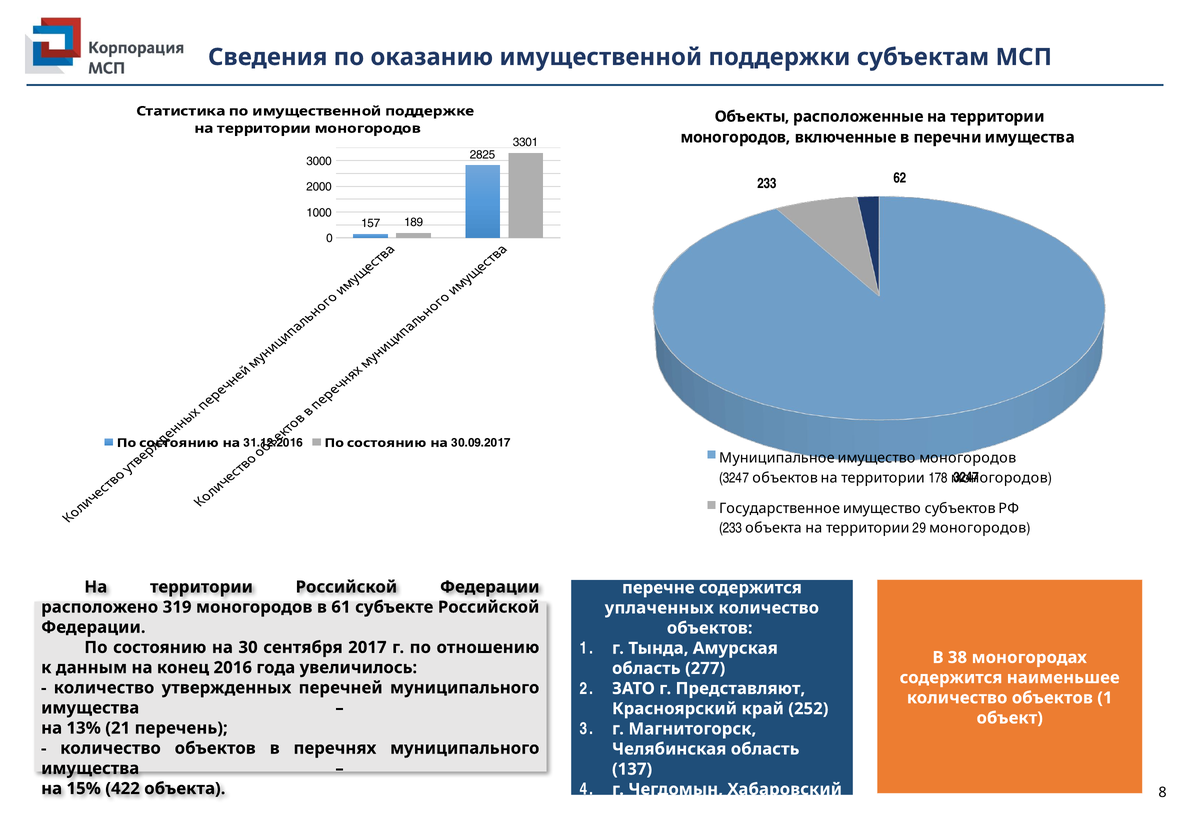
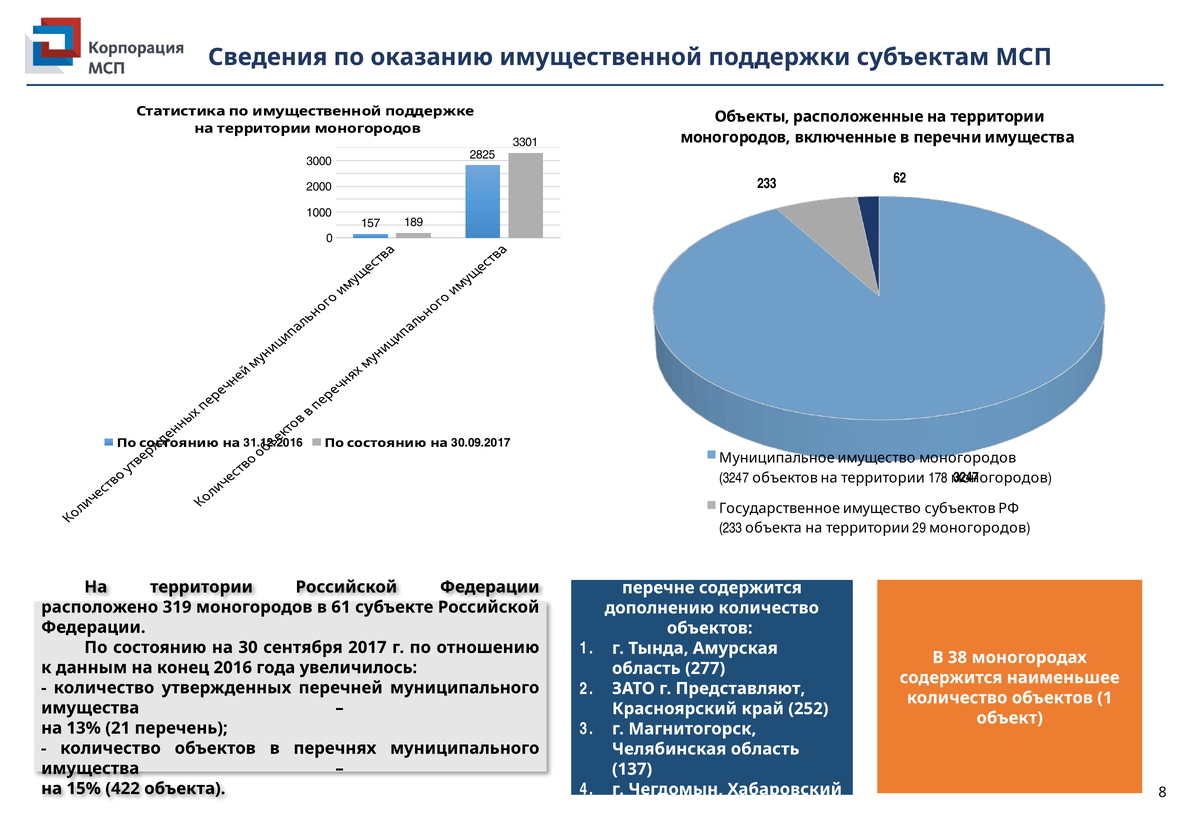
уплаченных: уплаченных -> дополнению (659, 608)
